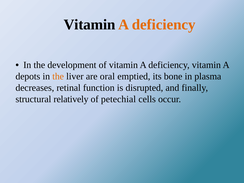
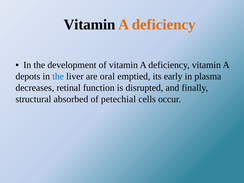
the colour: orange -> blue (58, 76)
bone: bone -> early (173, 76)
relatively: relatively -> absorbed (71, 99)
